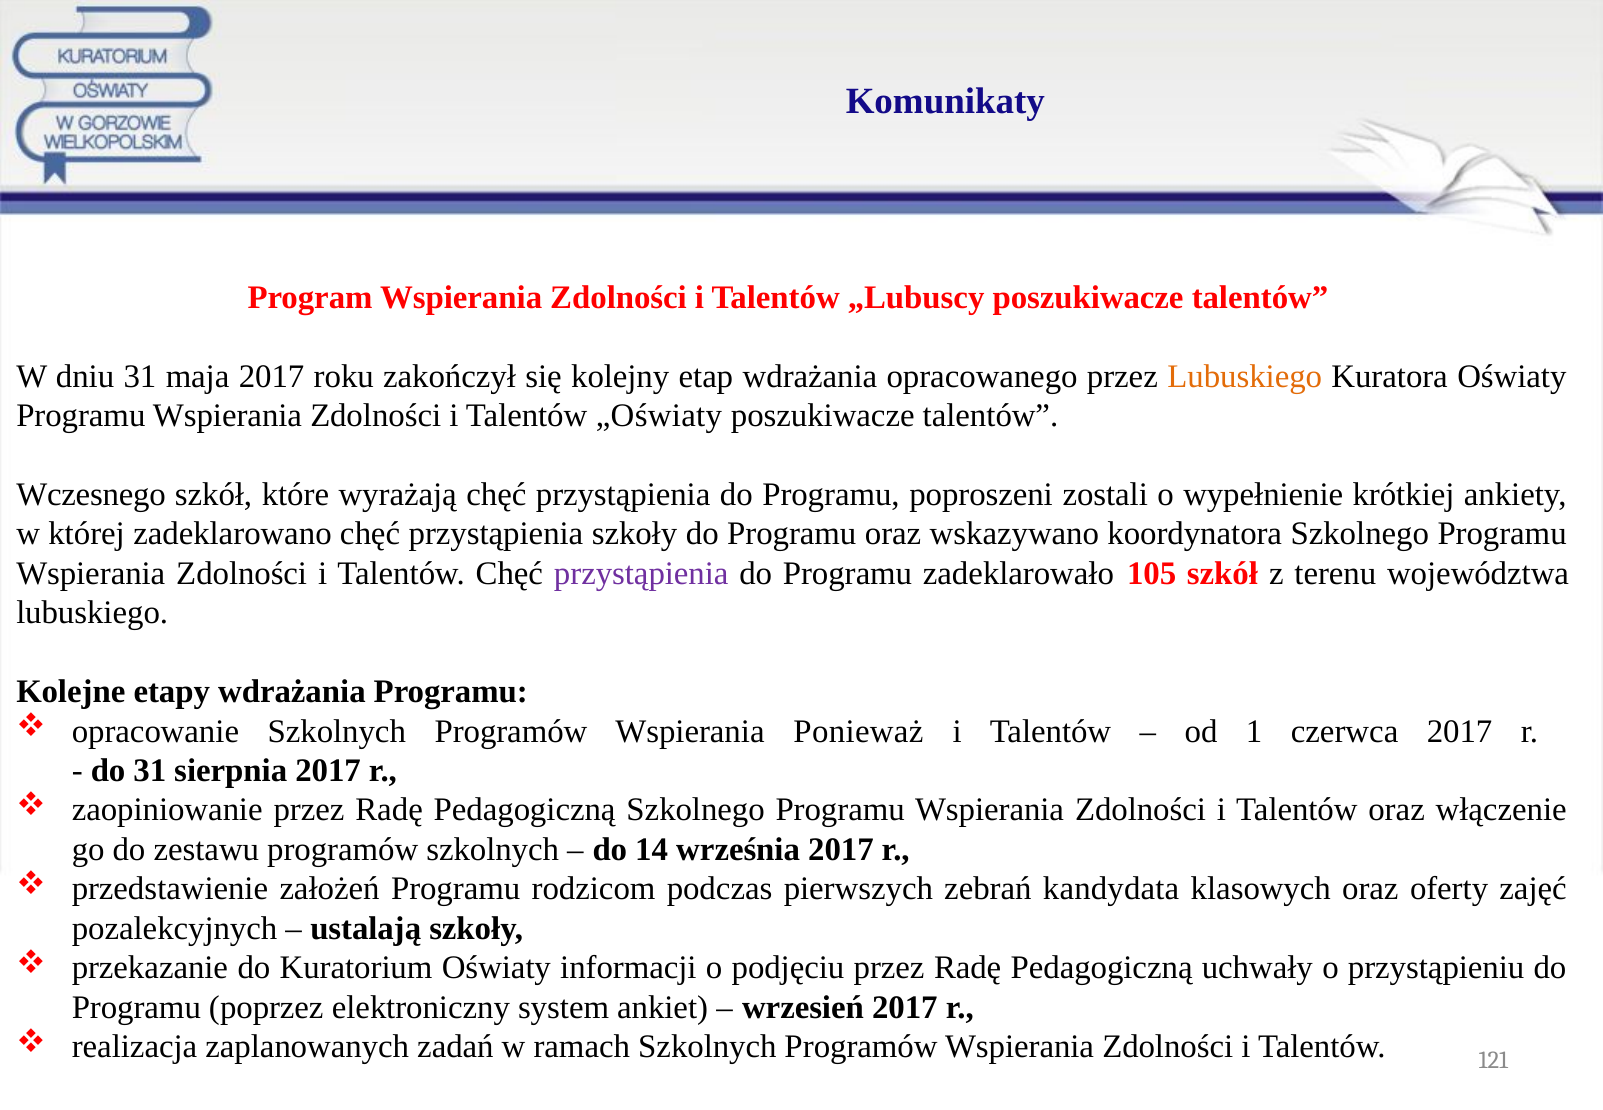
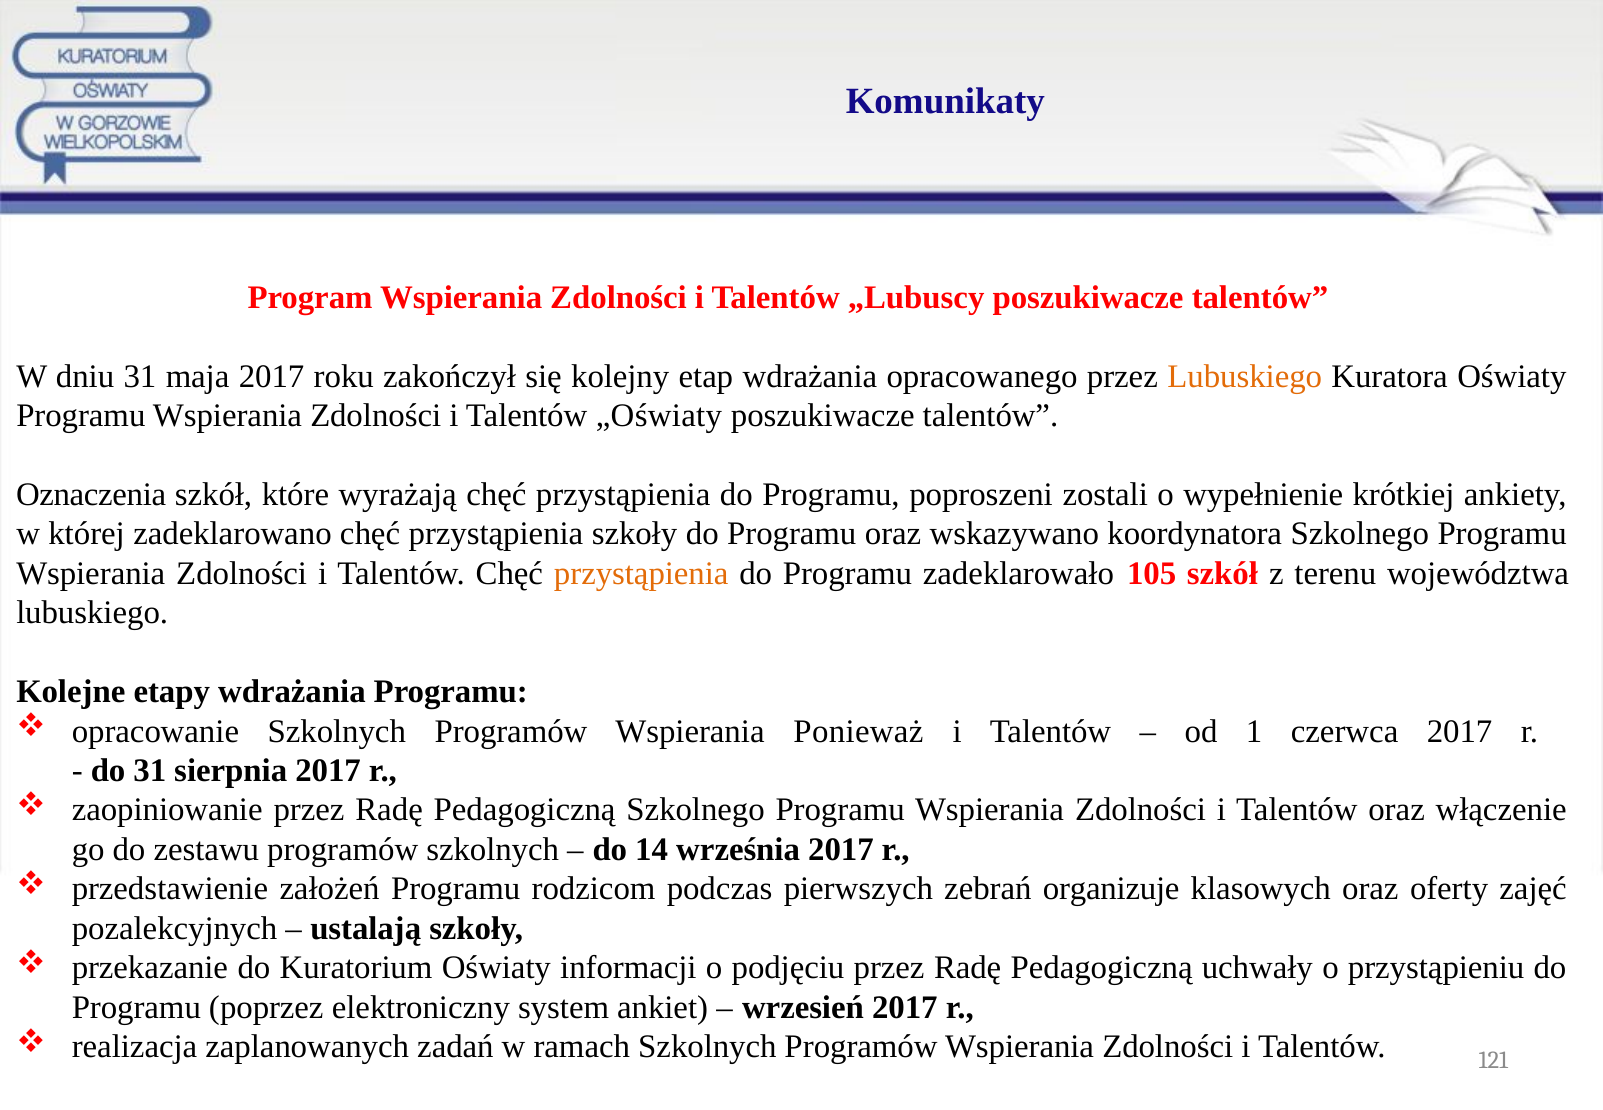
Wczesnego: Wczesnego -> Oznaczenia (91, 494)
przystąpienia colour: purple -> orange (641, 573)
kandydata: kandydata -> organizuje (1111, 889)
